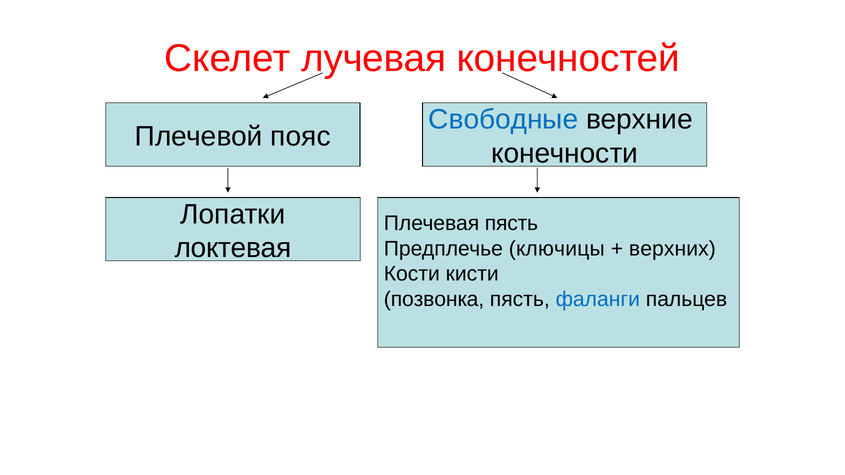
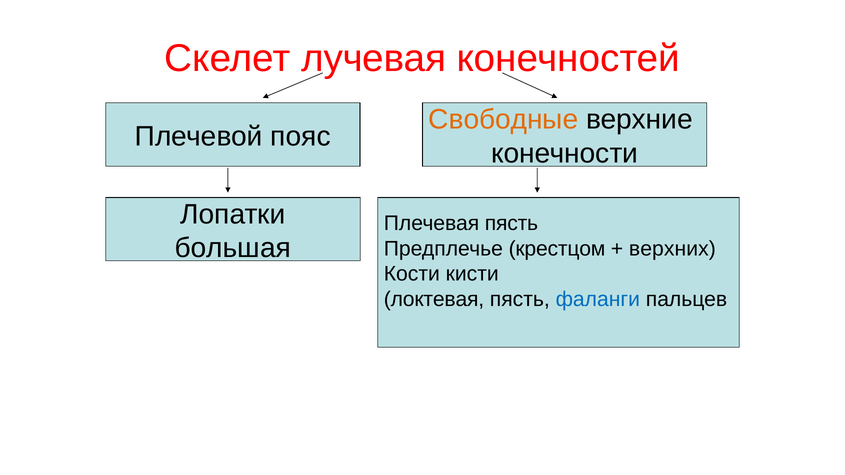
Свободные colour: blue -> orange (503, 120)
локтевая: локтевая -> большая (233, 248)
ключицы: ключицы -> крестцом (557, 249)
позвонка: позвонка -> локтевая (434, 299)
